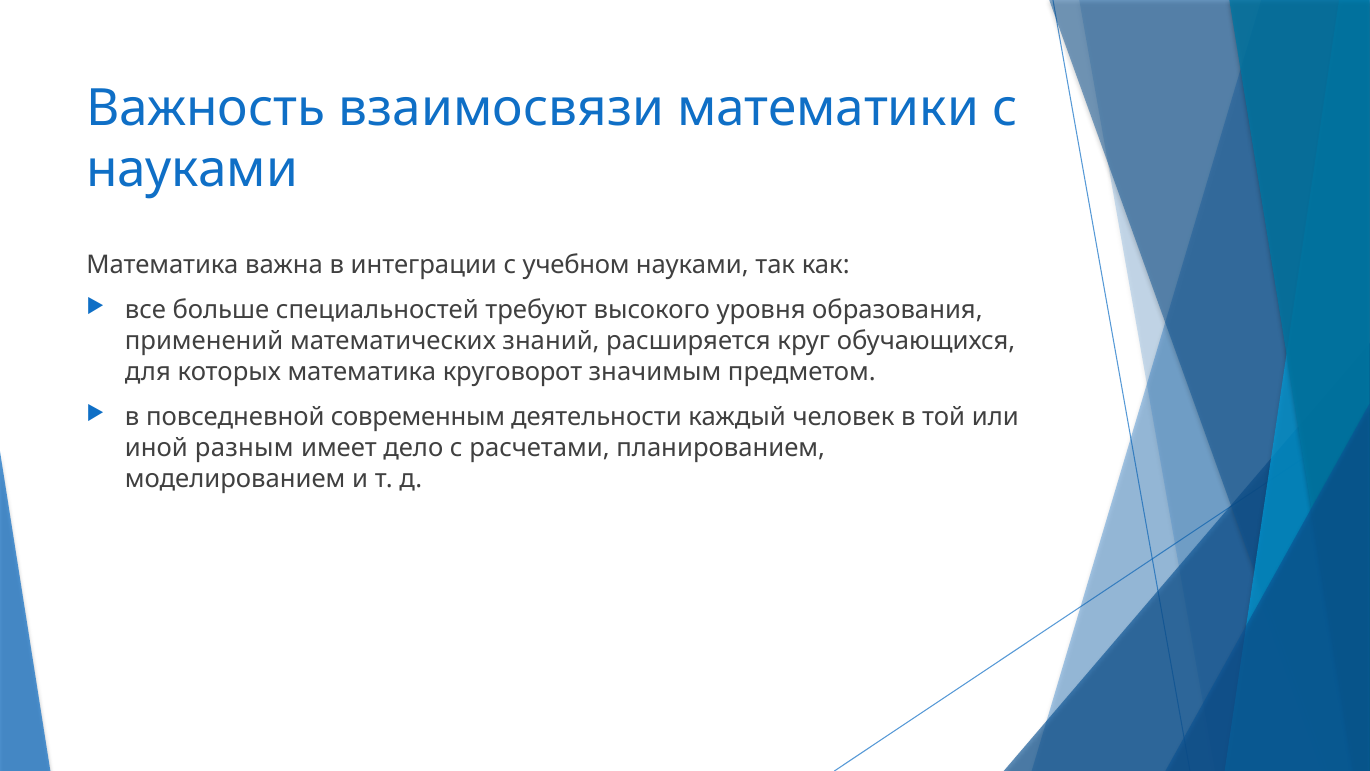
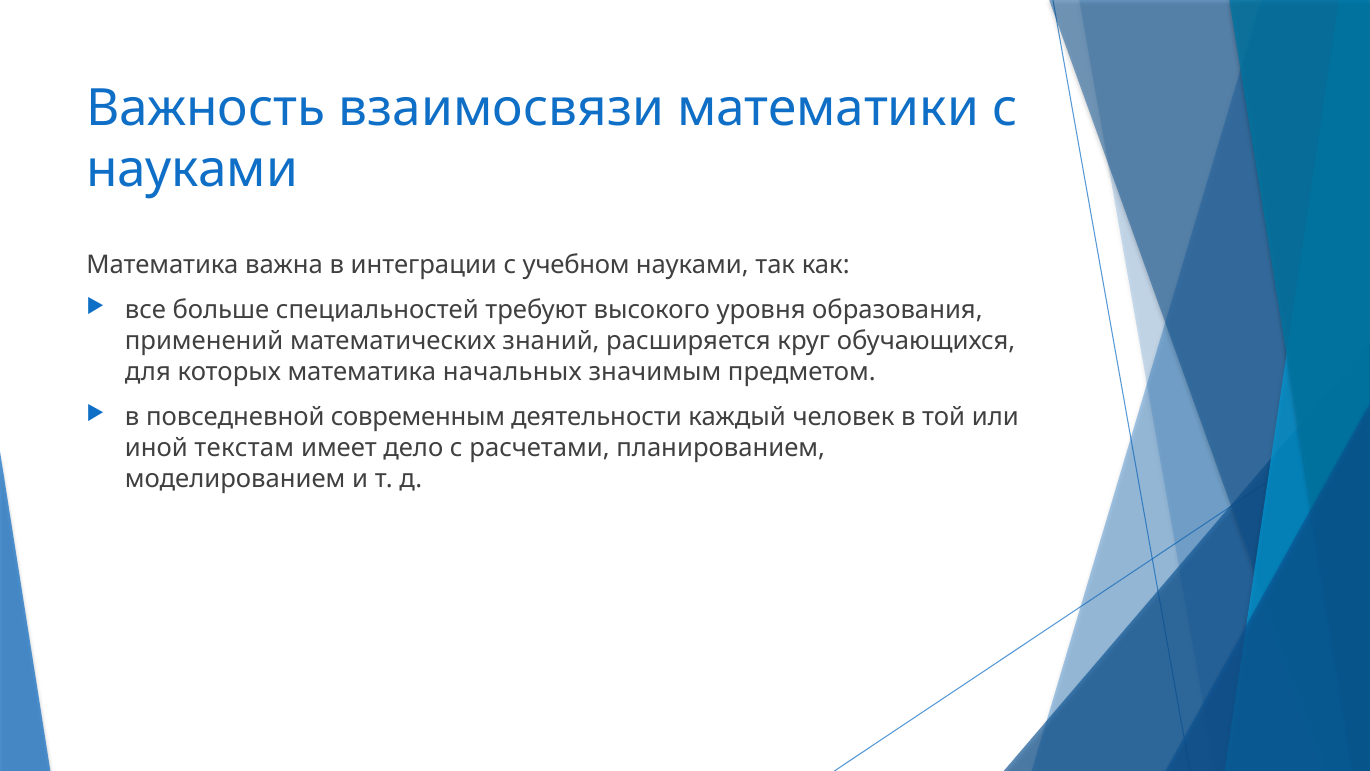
круговорот: круговорот -> начальных (512, 372)
разным: разным -> текстам (244, 448)
